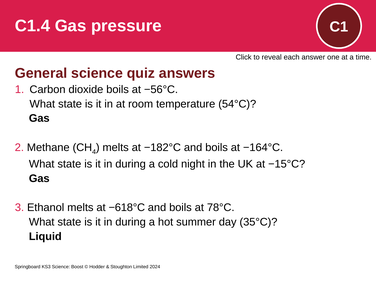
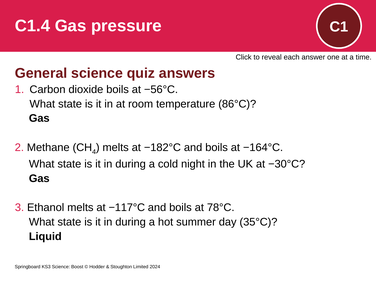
54°C: 54°C -> 86°C (237, 104)
−15°C: −15°C -> −30°C (287, 164)
−618°C: −618°C -> −117°C (127, 207)
